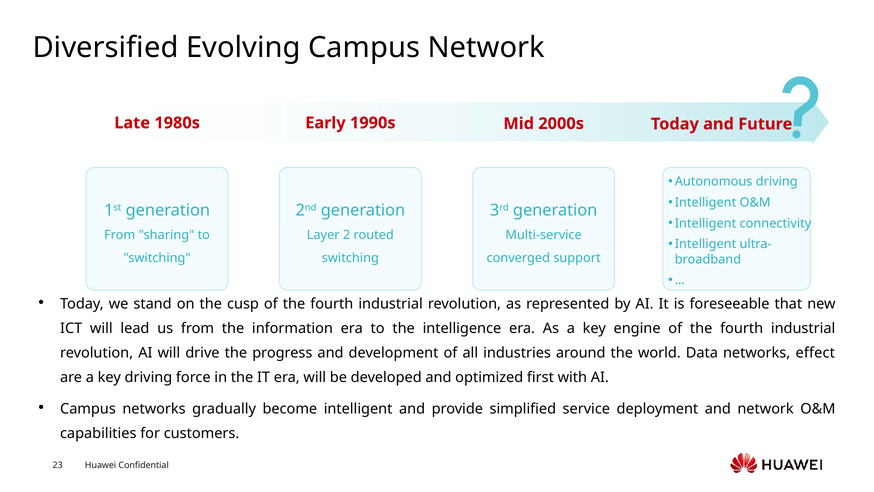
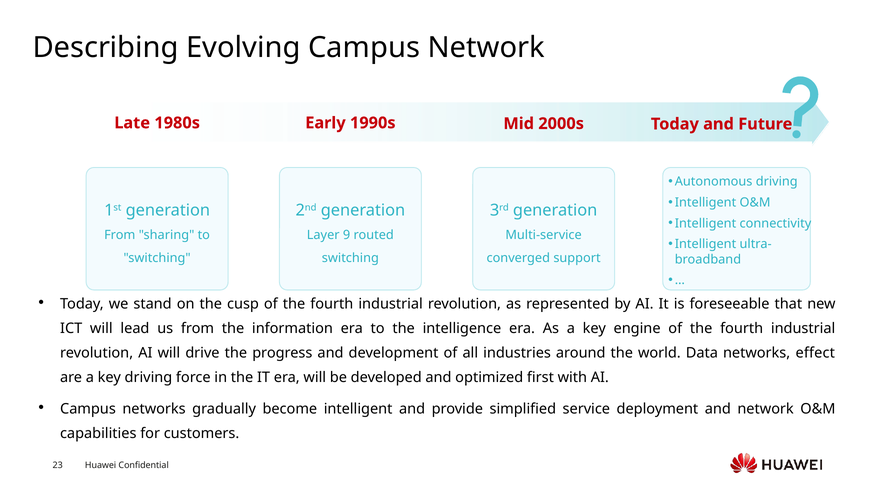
Diversified: Diversified -> Describing (106, 48)
2: 2 -> 9 (347, 235)
